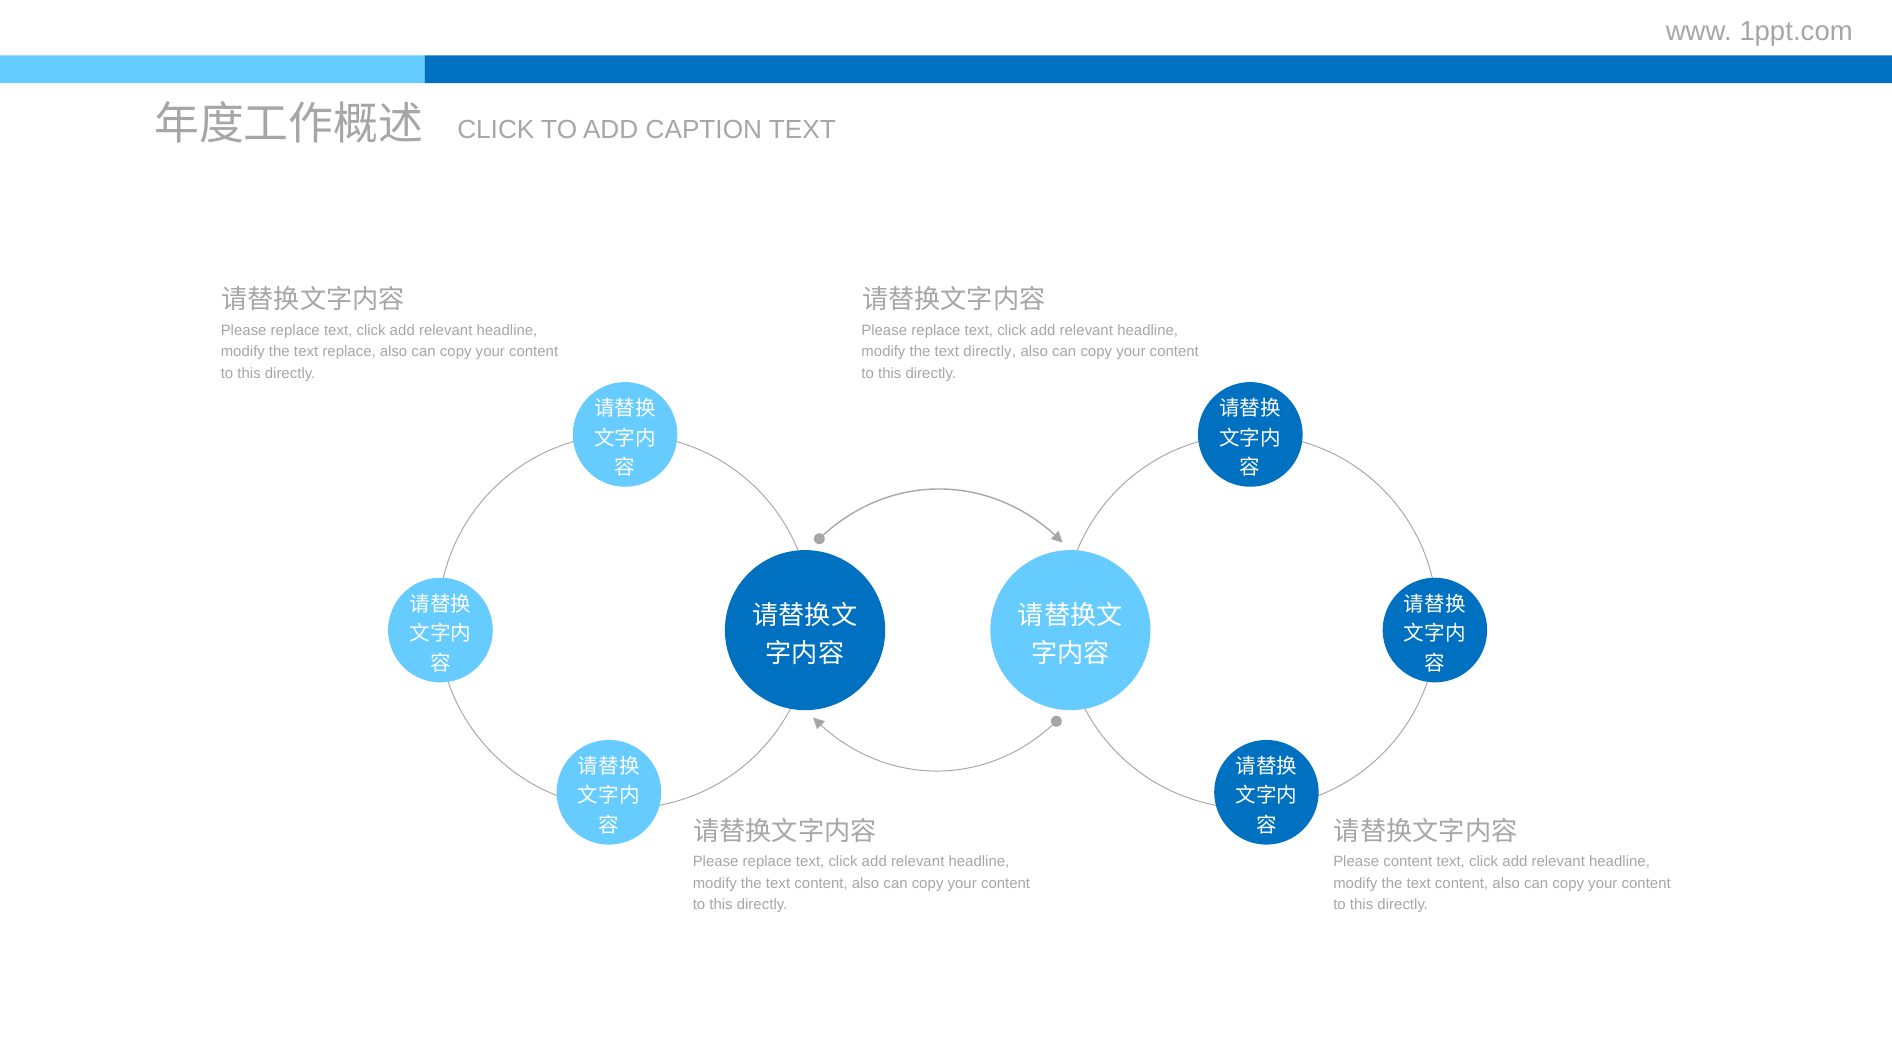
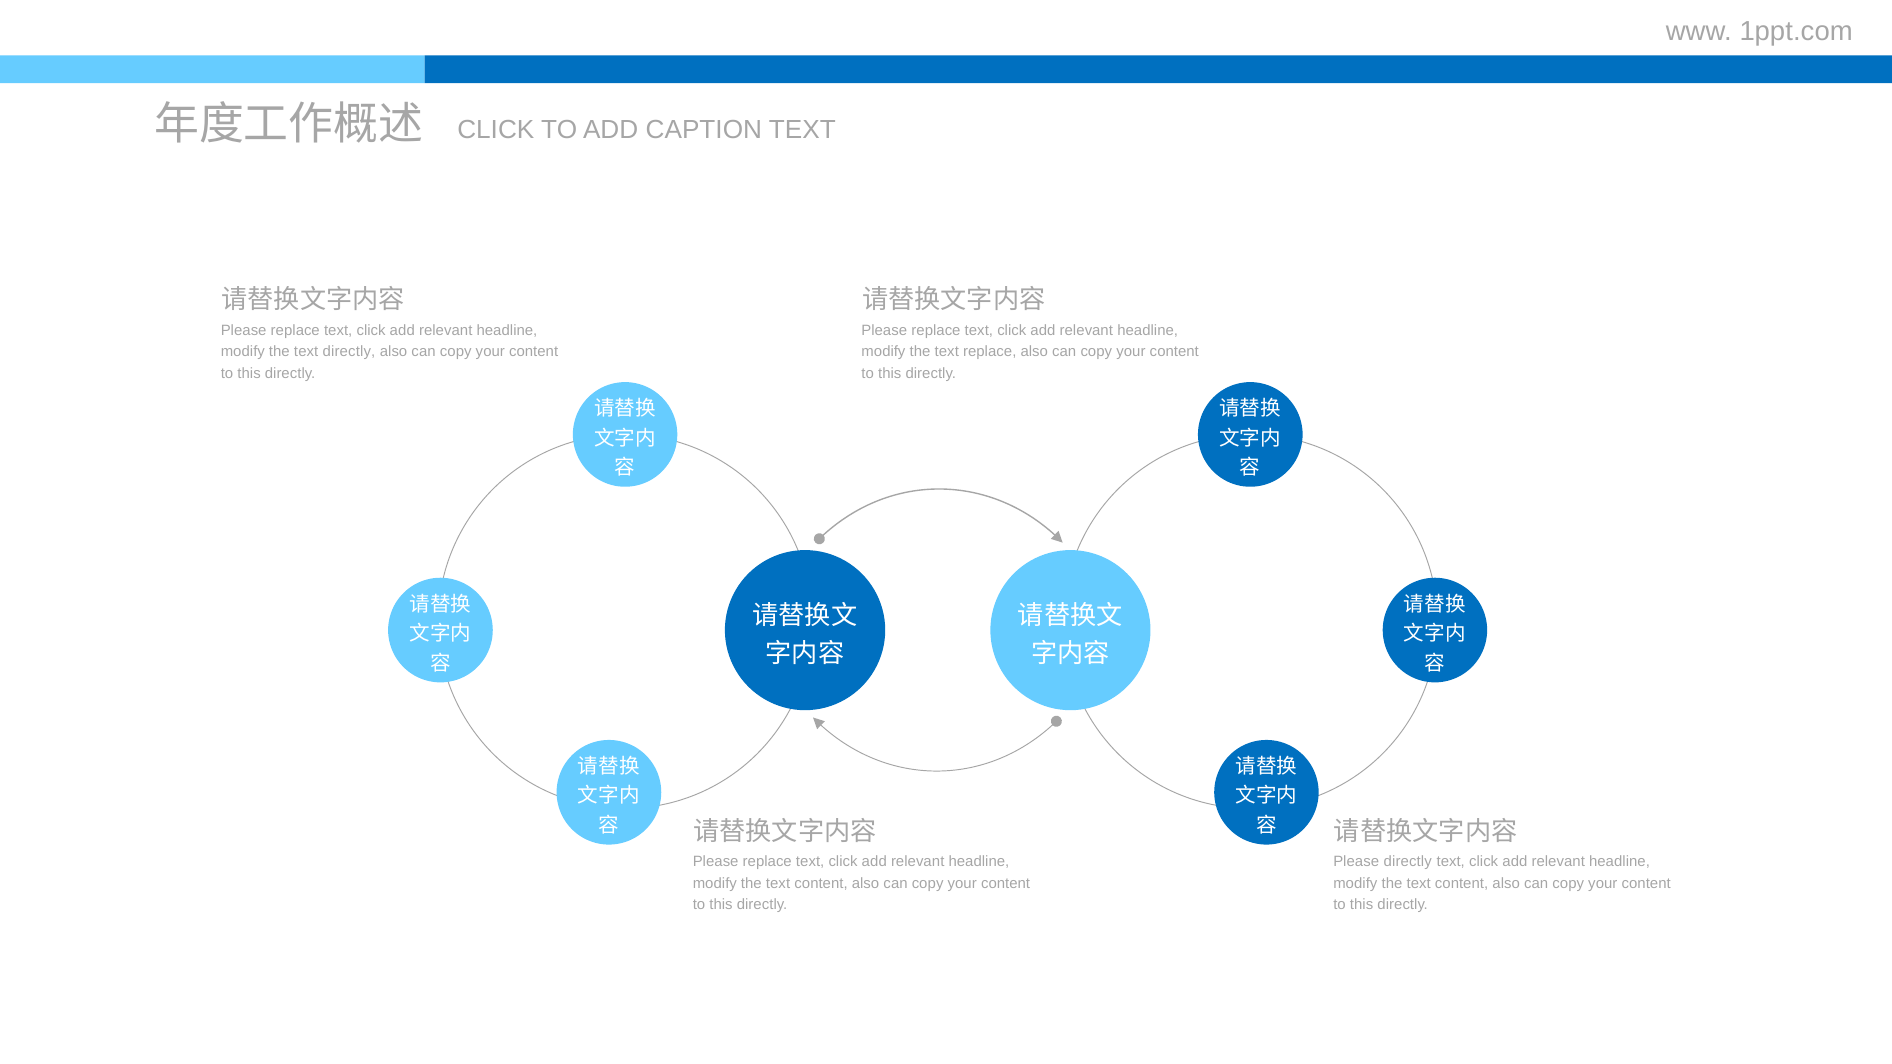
text replace: replace -> directly (349, 352)
text directly: directly -> replace (990, 352)
Please content: content -> directly (1408, 862)
